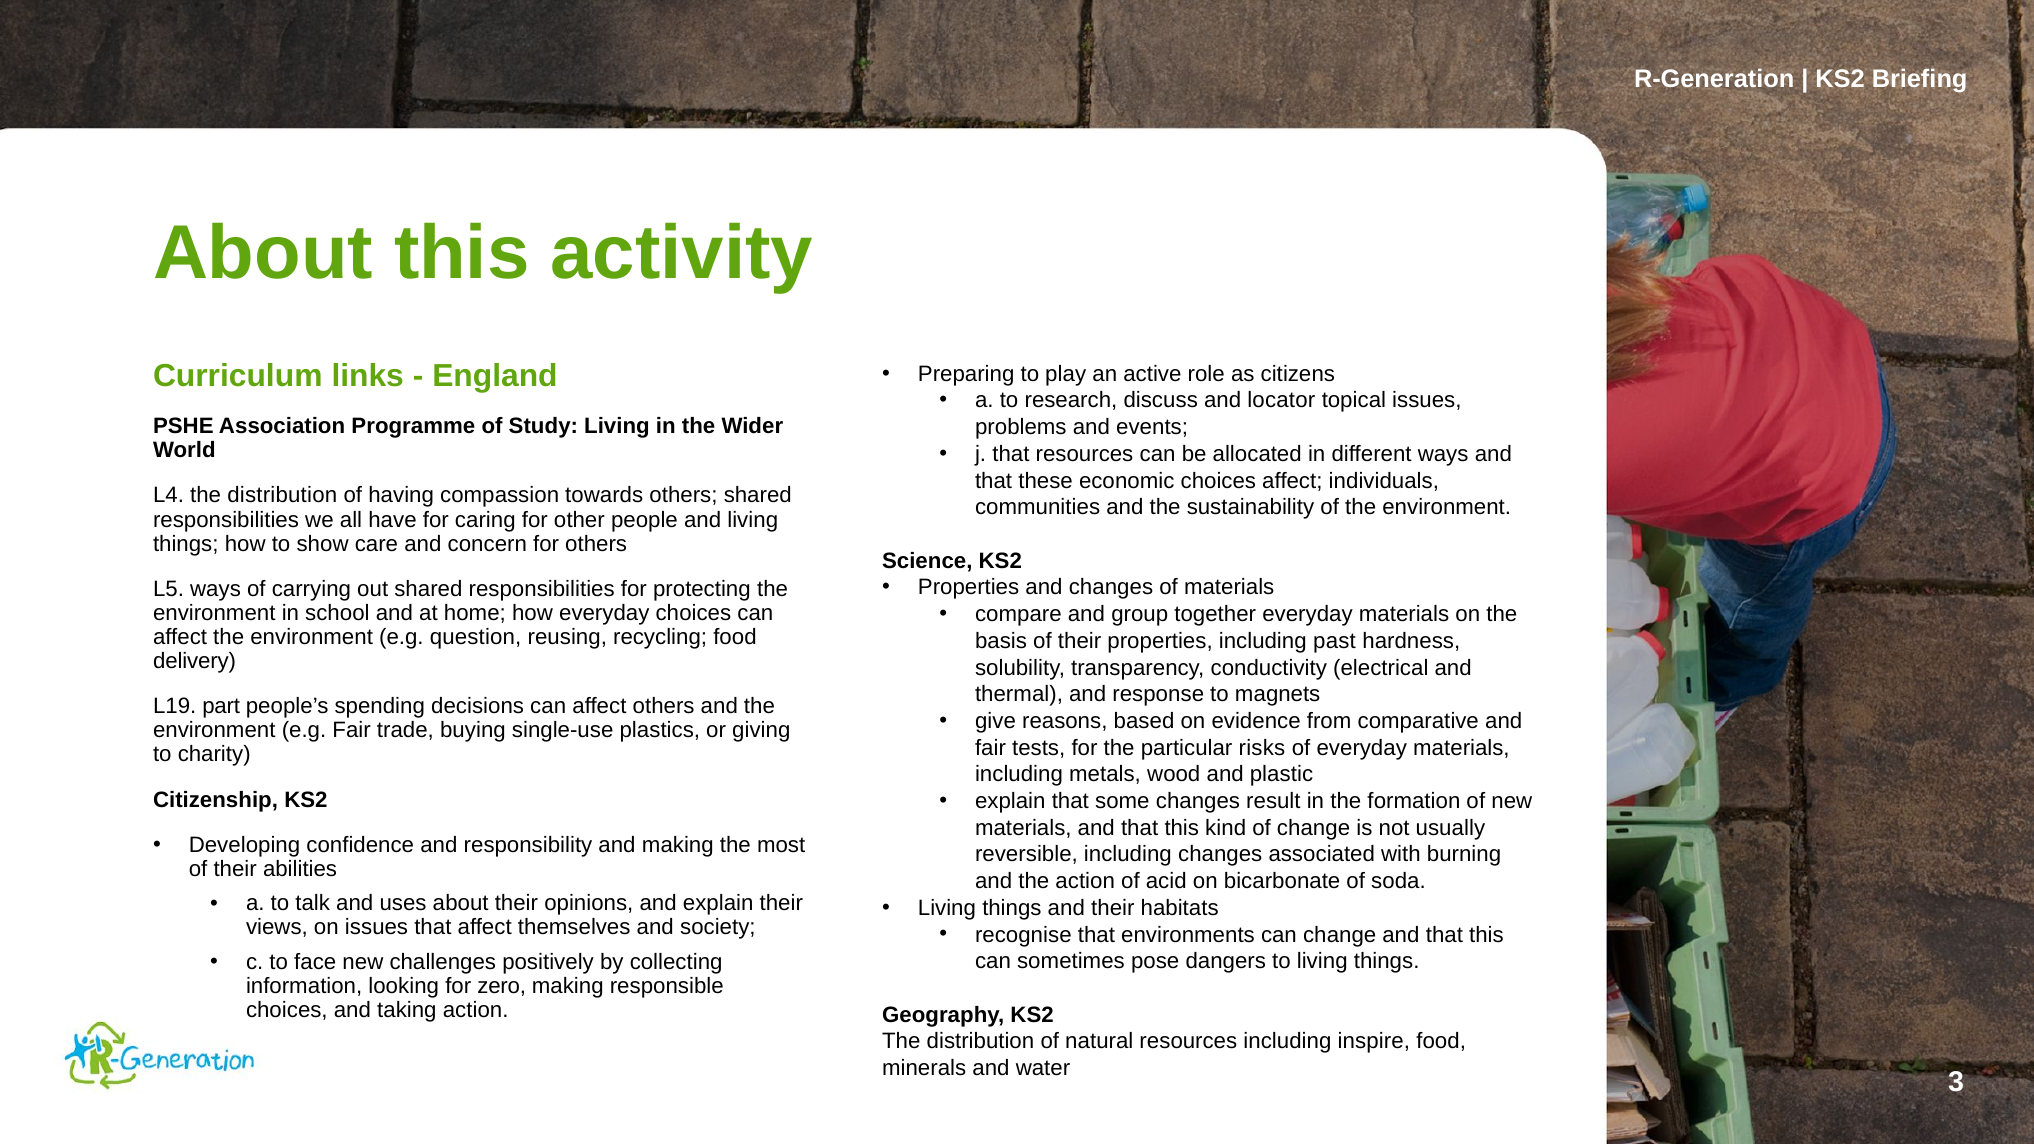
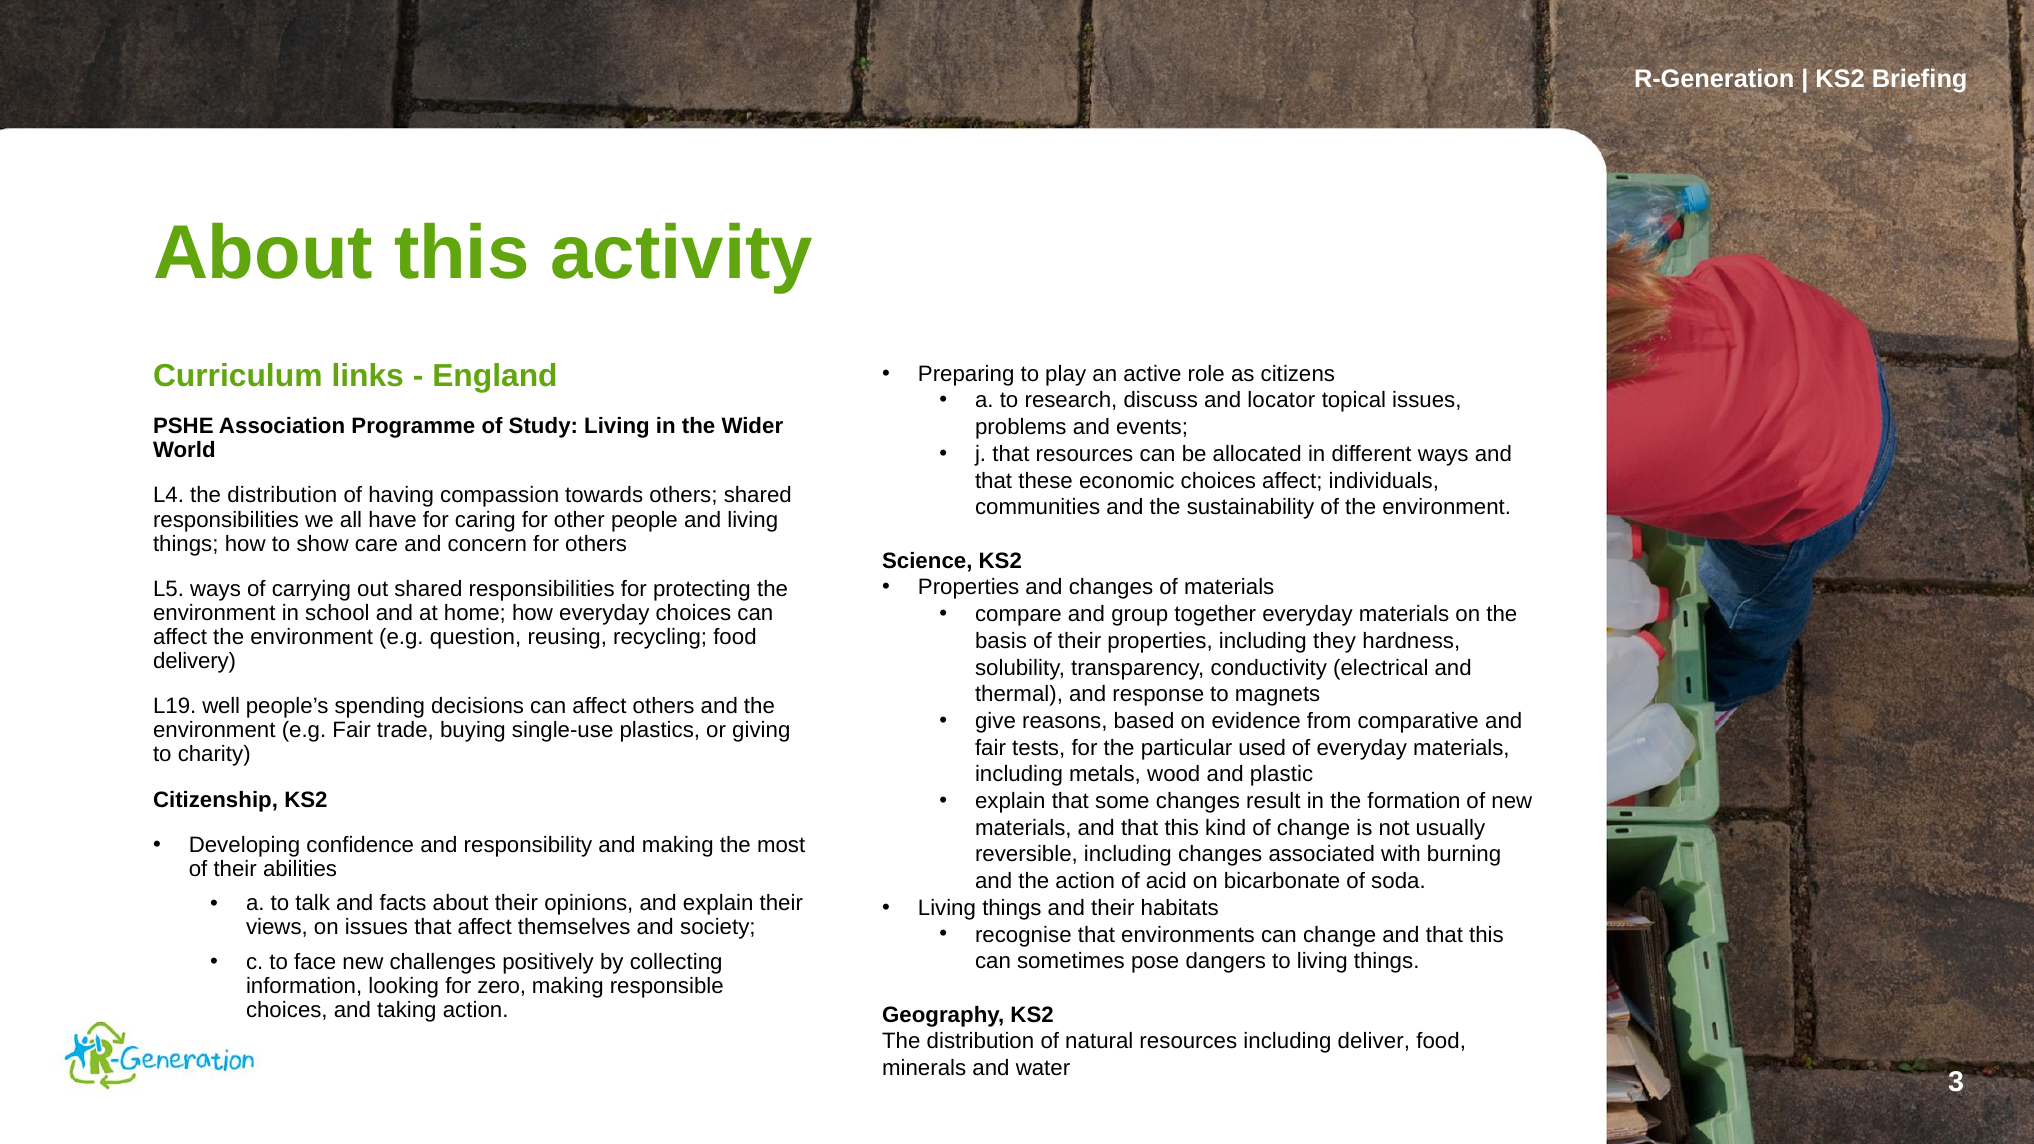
past: past -> they (1335, 641)
part: part -> well (221, 706)
risks: risks -> used (1262, 748)
uses: uses -> facts (403, 904)
inspire: inspire -> deliver (1374, 1042)
